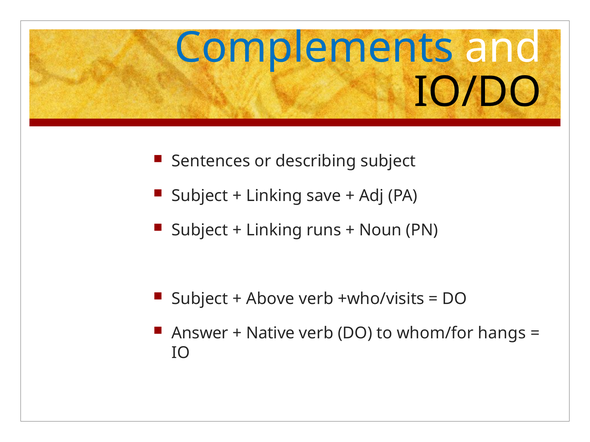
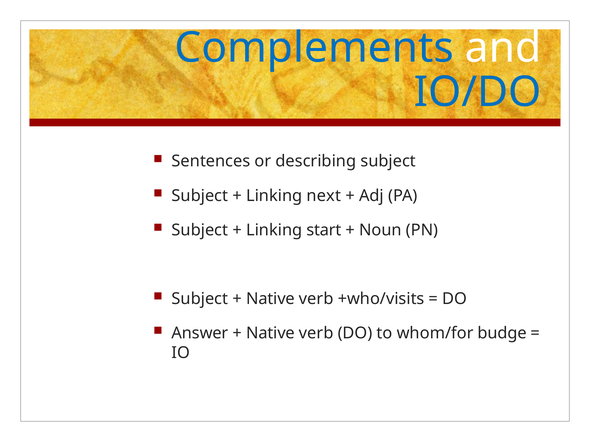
IO/DO colour: black -> blue (478, 92)
save: save -> next (324, 196)
runs: runs -> start (324, 230)
Above: Above -> Native (270, 299)
hangs: hangs -> budge (502, 334)
